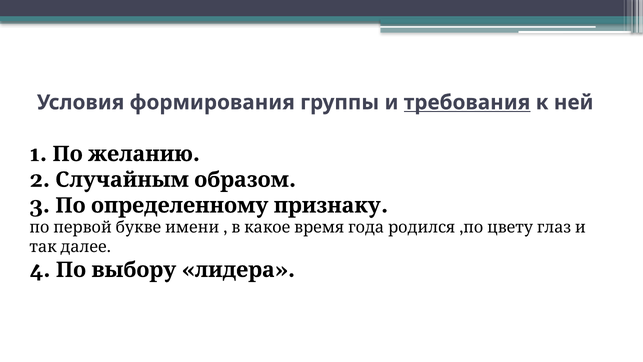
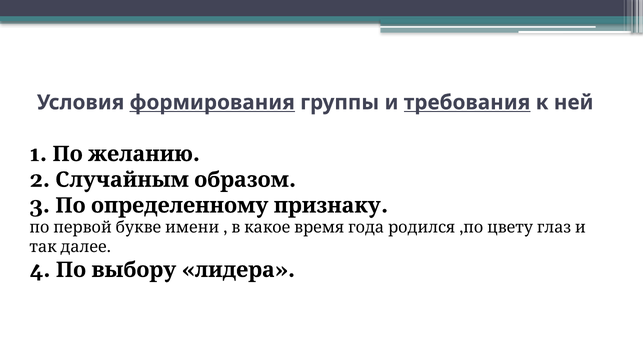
формирования underline: none -> present (212, 102)
